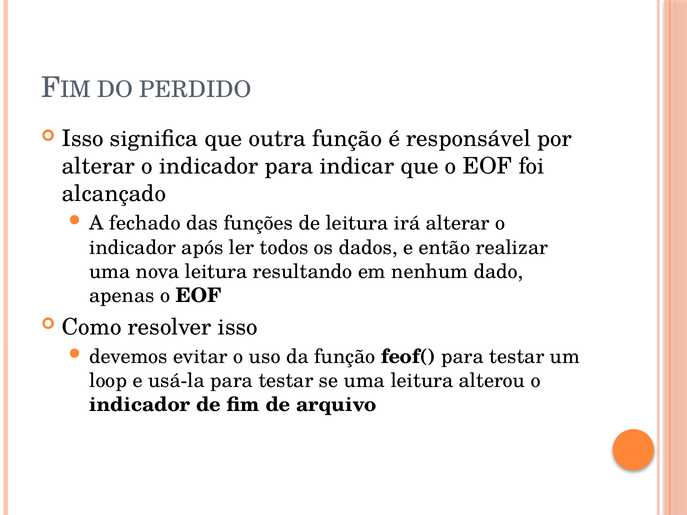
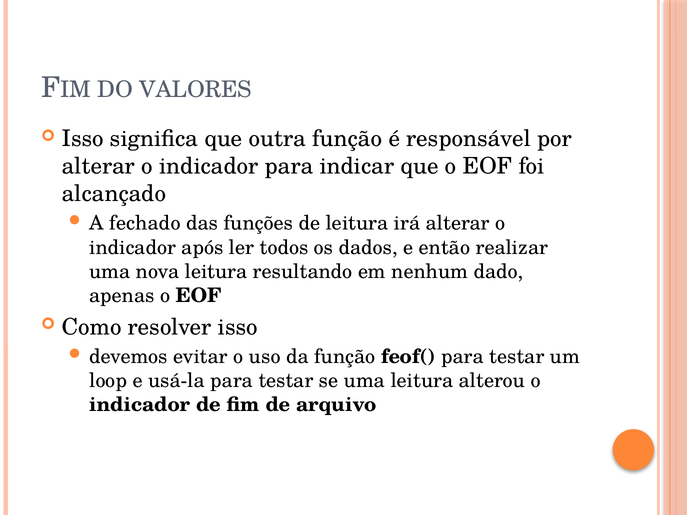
PERDIDO: PERDIDO -> VALORES (196, 90)
